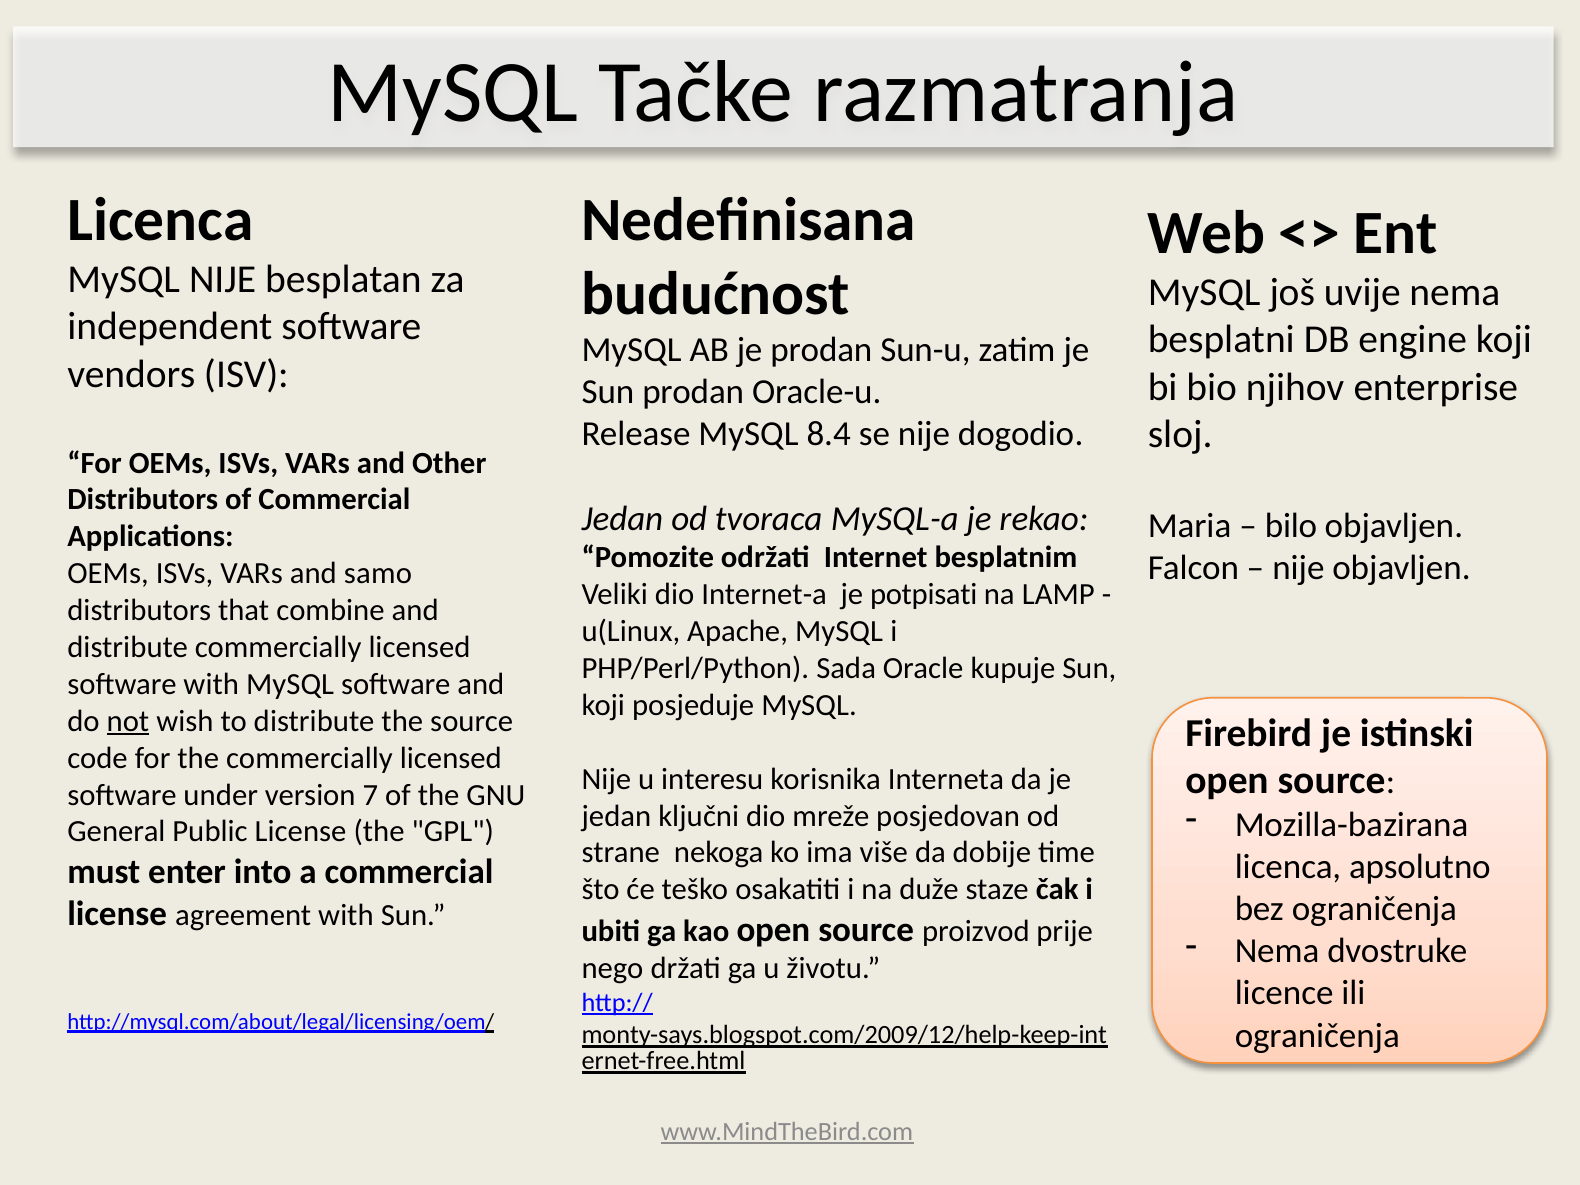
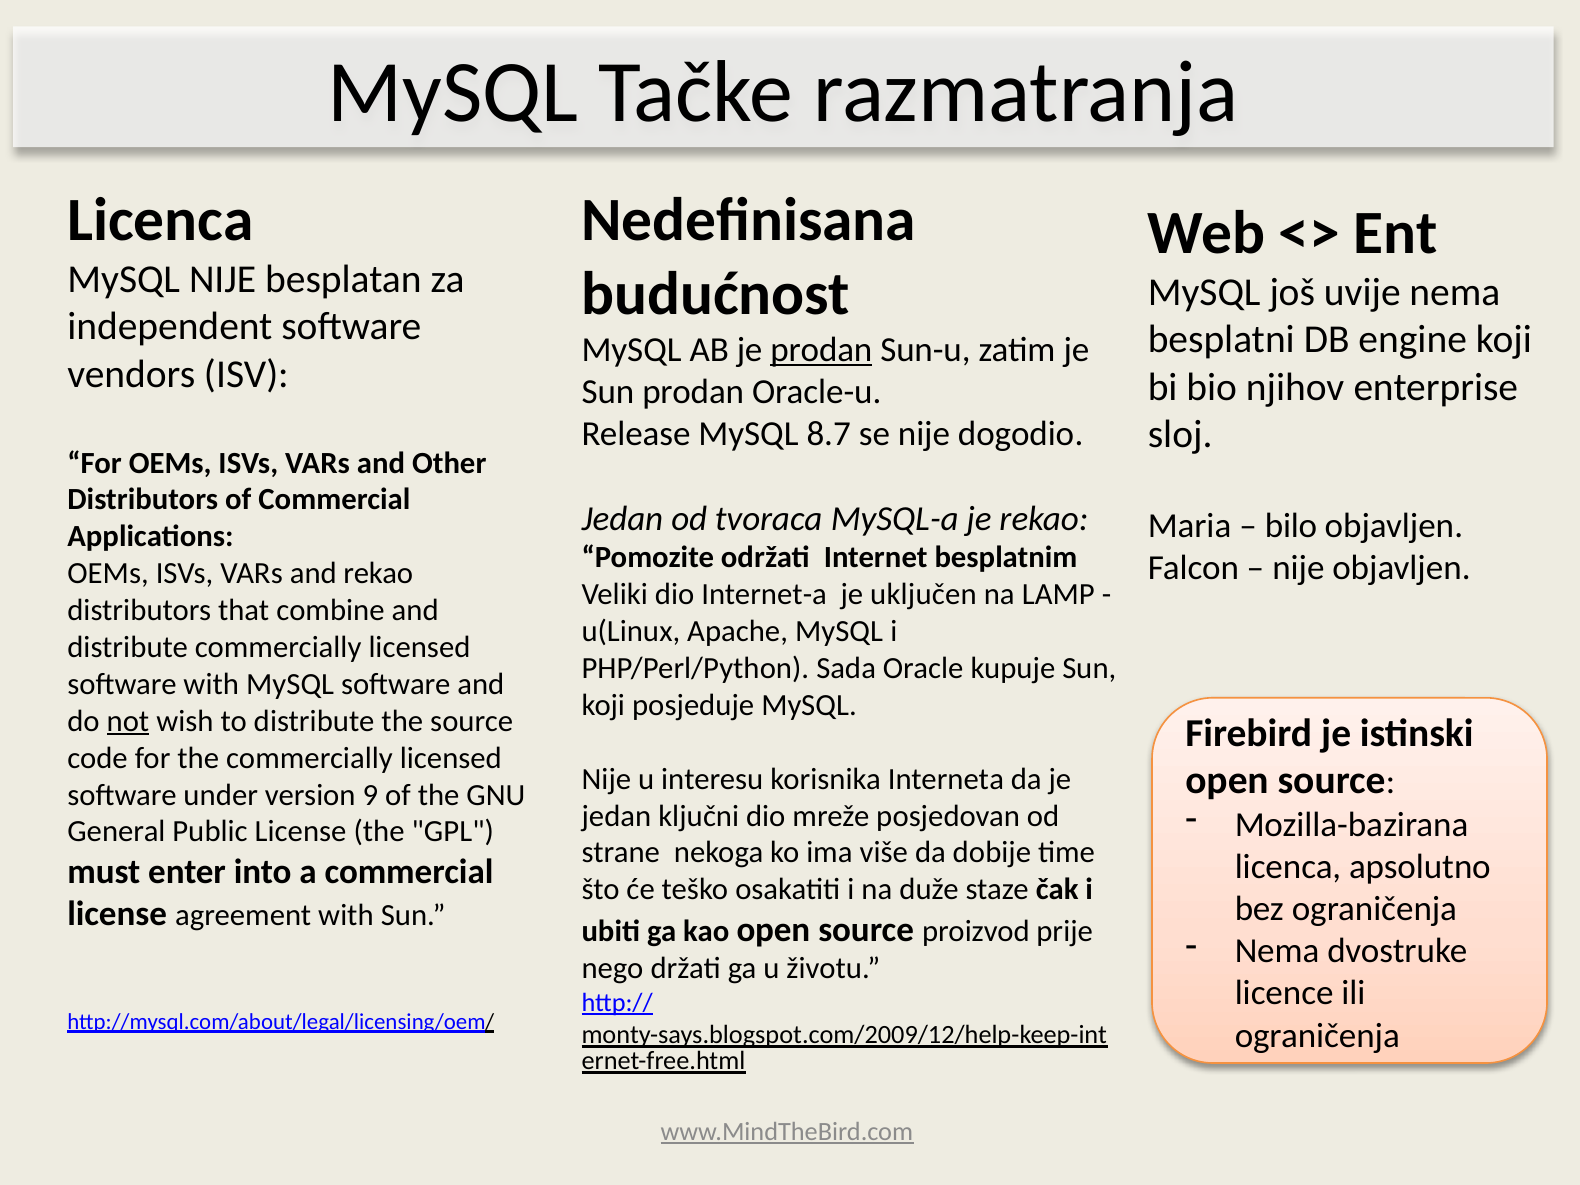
prodan underline: none -> present (821, 350)
8.4: 8.4 -> 8.7 (829, 434)
and samo: samo -> rekao (378, 574)
potpisati: potpisati -> uključen (923, 595)
7: 7 -> 9 (370, 795)
